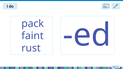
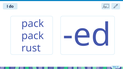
faint: faint -> pack (33, 36)
